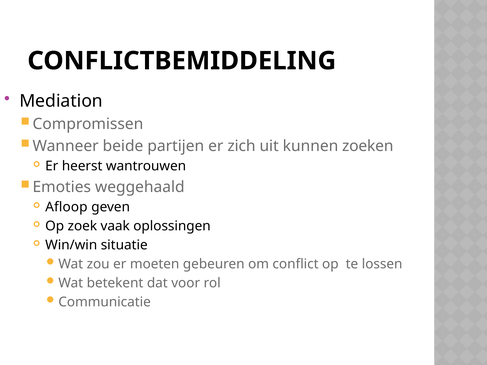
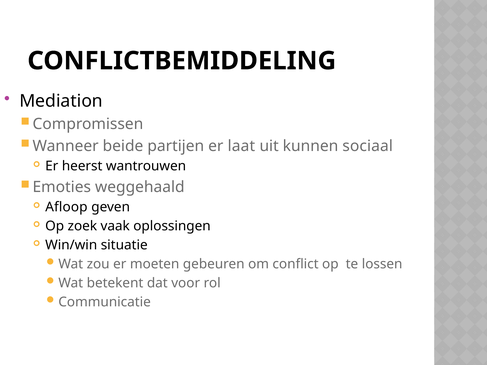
zich: zich -> laat (241, 146)
zoeken: zoeken -> sociaal (368, 146)
